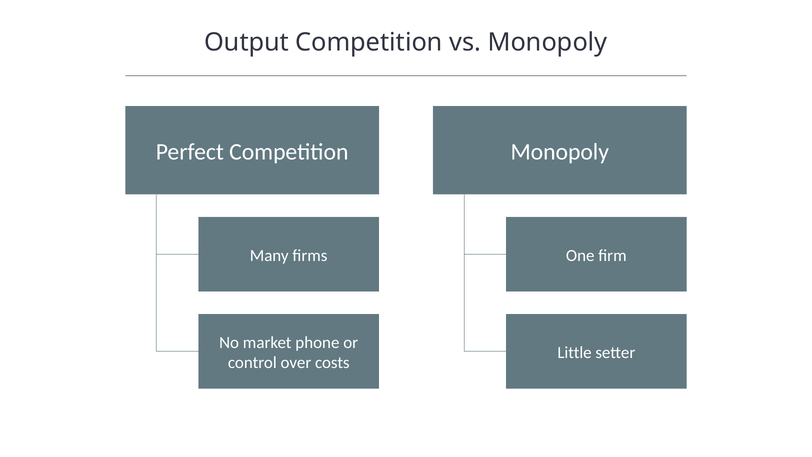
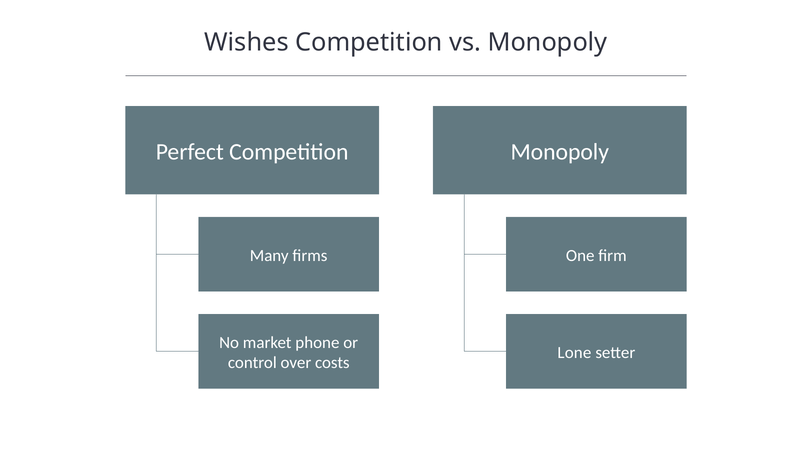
Output: Output -> Wishes (246, 43)
Little: Little -> Lone (574, 352)
